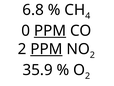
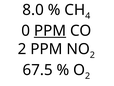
6.8: 6.8 -> 8.0 (33, 10)
PPM underline: present -> none (46, 49)
35.9: 35.9 -> 67.5 (38, 70)
